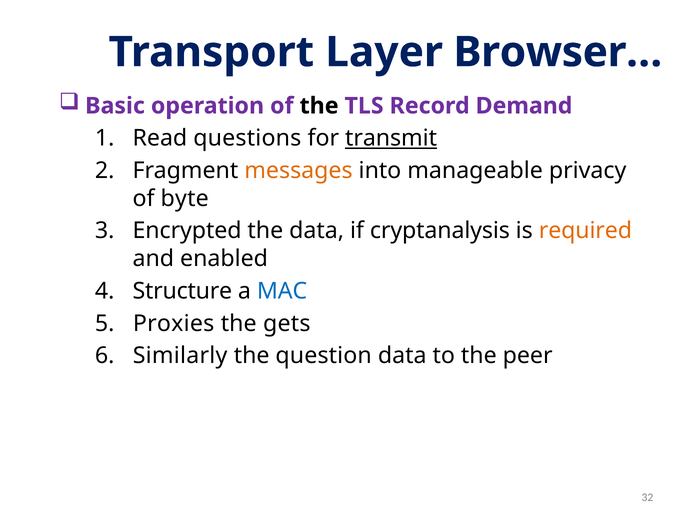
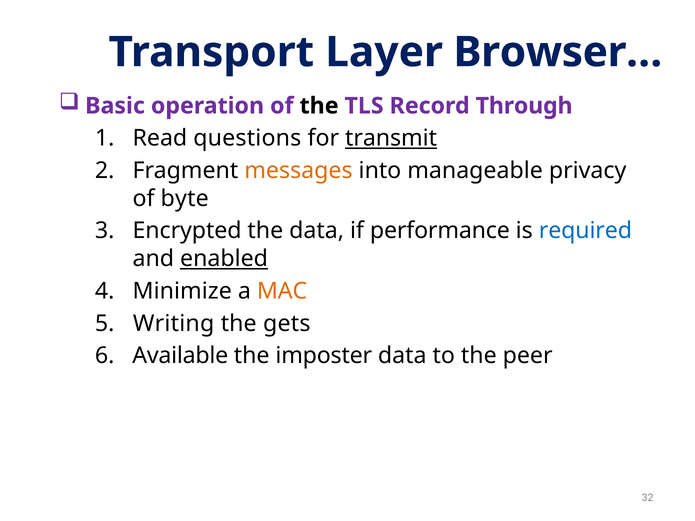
Demand: Demand -> Through (524, 106)
cryptanalysis: cryptanalysis -> performance (440, 231)
required colour: orange -> blue (585, 231)
enabled underline: none -> present (224, 259)
Structure: Structure -> Minimize (182, 291)
MAC colour: blue -> orange (282, 291)
Proxies: Proxies -> Writing (174, 324)
Similarly: Similarly -> Available (180, 356)
question: question -> imposter (324, 356)
